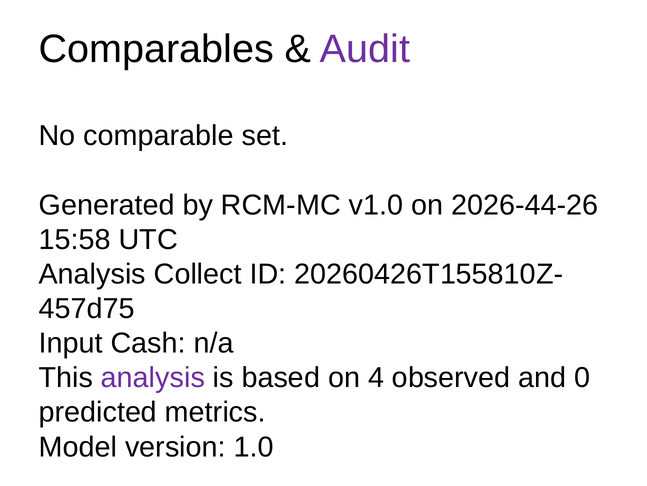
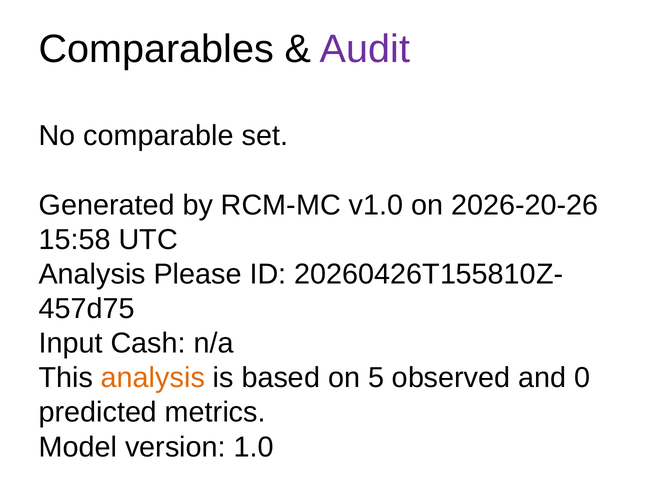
2026-44-26: 2026-44-26 -> 2026-20-26 (525, 205)
Collect: Collect -> Please (198, 274)
analysis colour: purple -> orange (153, 377)
4: 4 -> 5 (376, 377)
